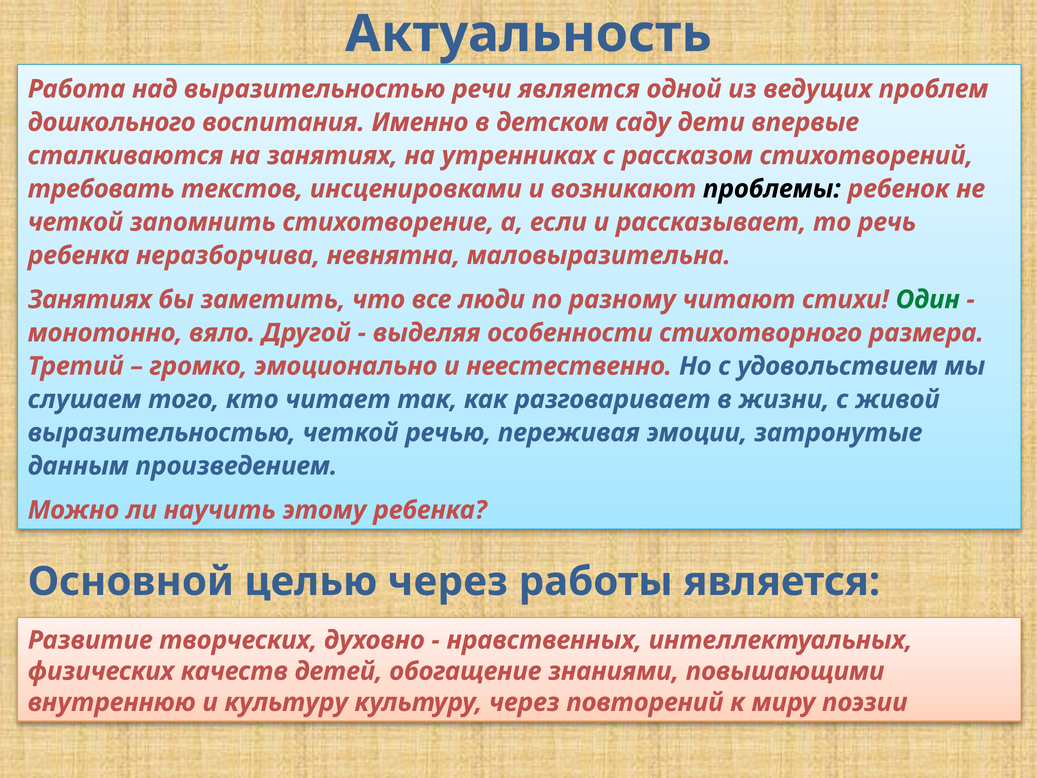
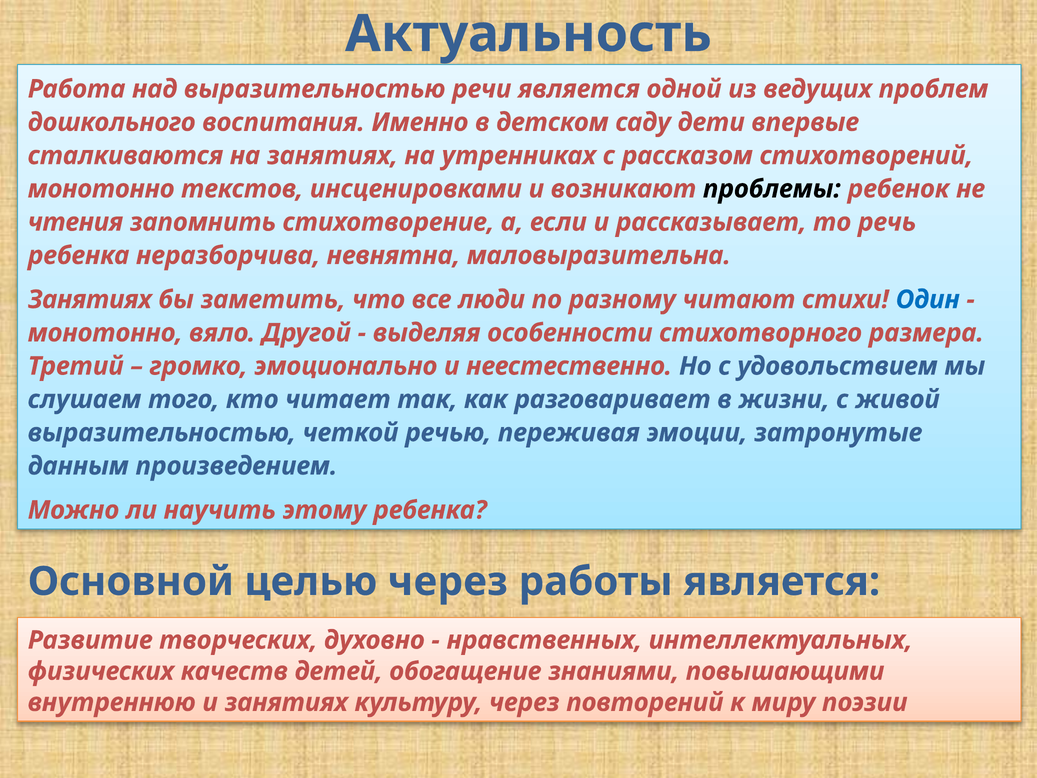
требовать: требовать -> монотонно (101, 189)
четкой: четкой -> чтения (75, 222)
Один colour: green -> blue (928, 299)
и культуру: культуру -> занятиях (286, 702)
